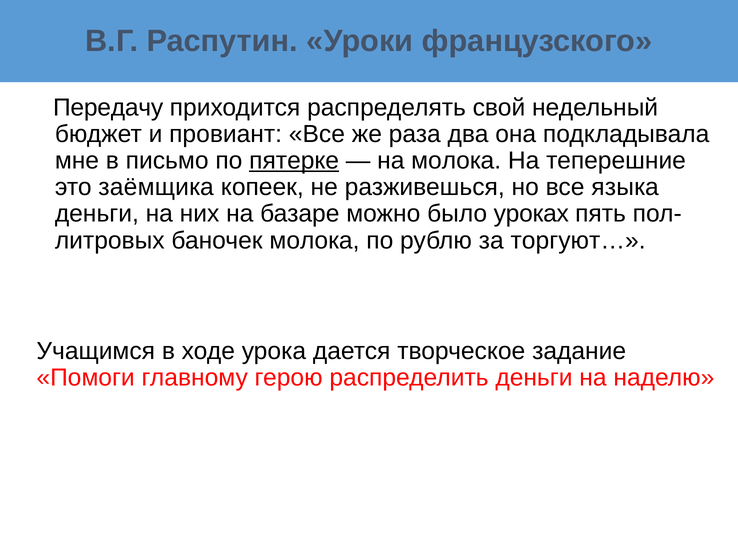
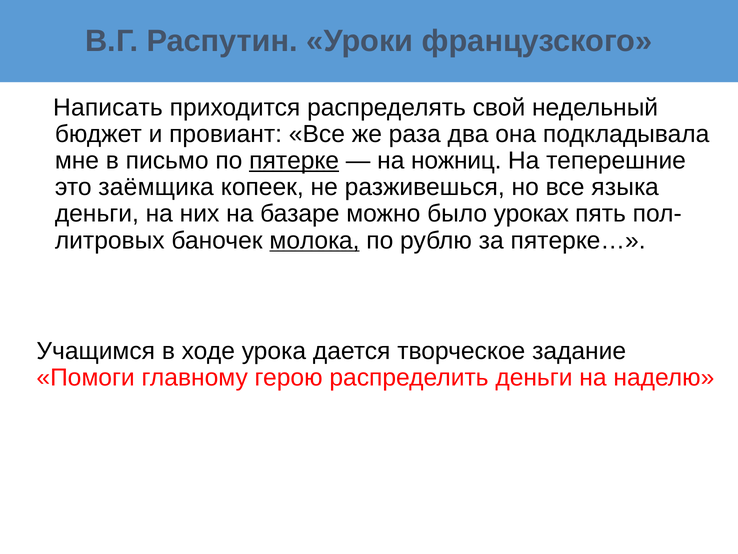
Передачу: Передачу -> Написать (108, 107)
на молока: молока -> ножниц (456, 161)
молока underline: none -> present (314, 240)
торгуют…: торгуют… -> пятерке… (578, 240)
